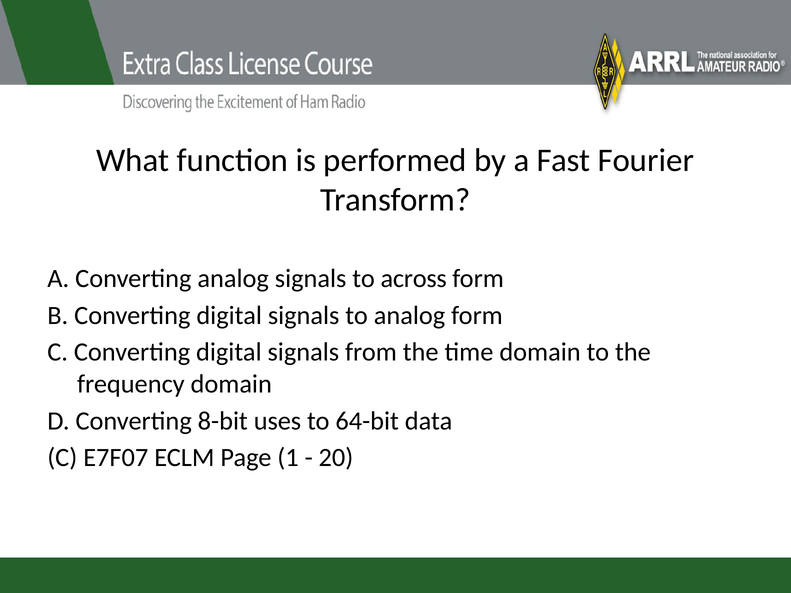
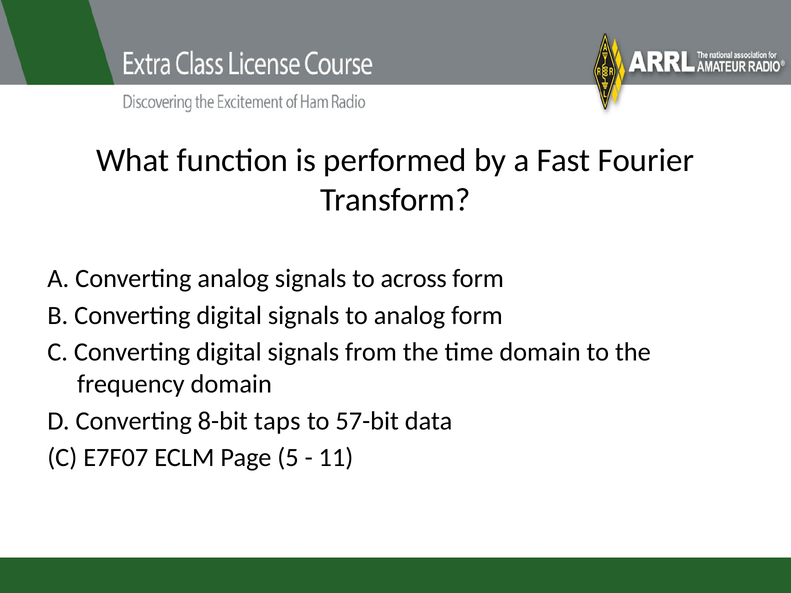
uses: uses -> taps (277, 421)
64-bit: 64-bit -> 57-bit (367, 421)
1: 1 -> 5 (288, 458)
20: 20 -> 11 (336, 458)
